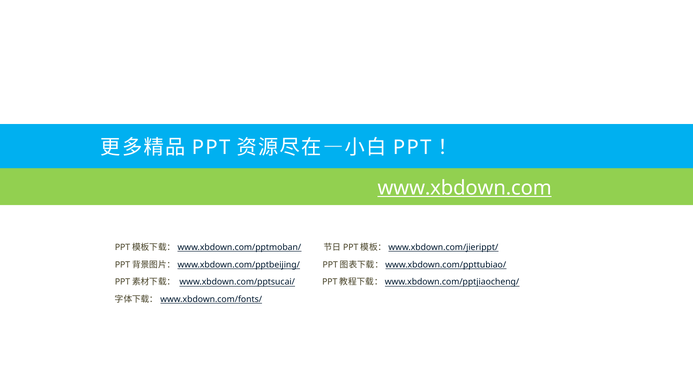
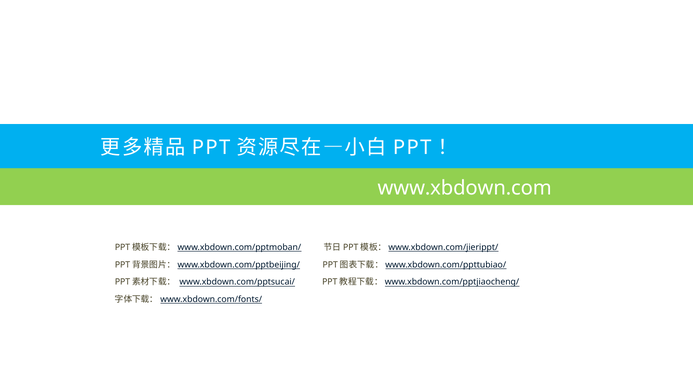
www.xbdown.com underline: present -> none (465, 188)
